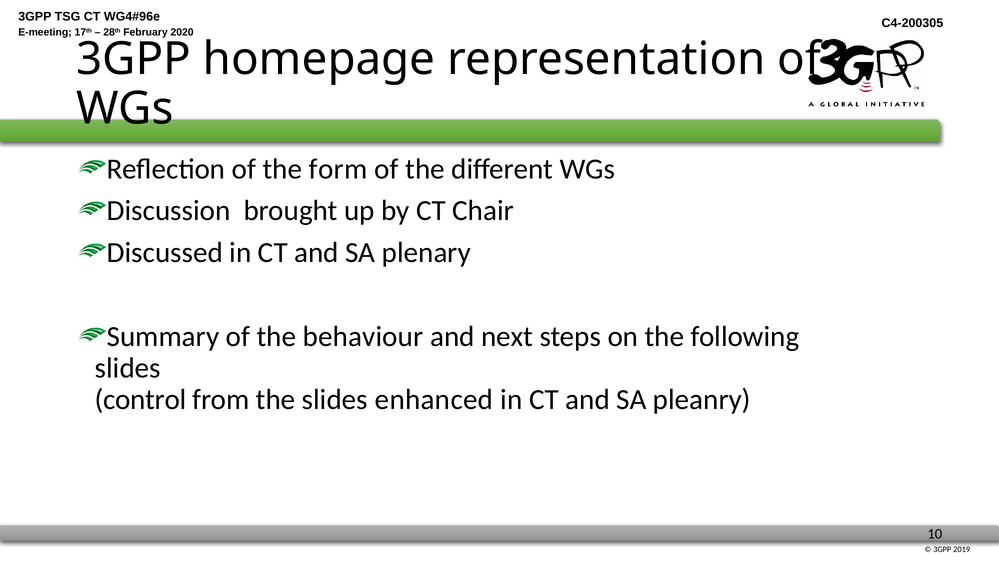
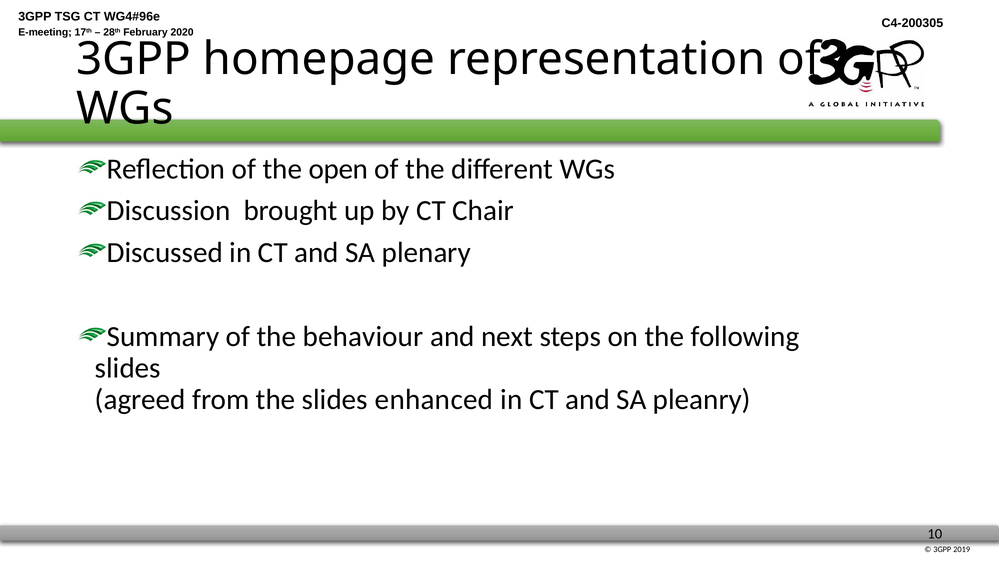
form: form -> open (338, 169)
control: control -> agreed (140, 399)
